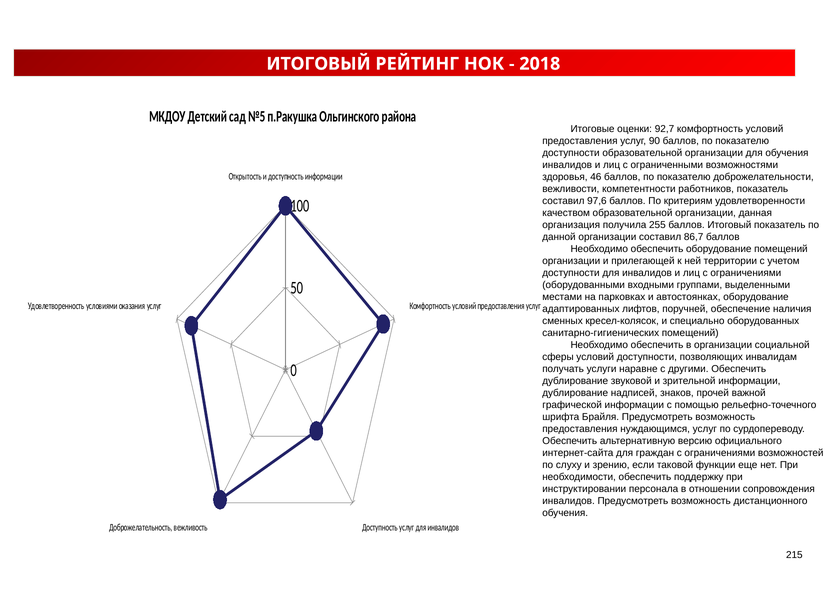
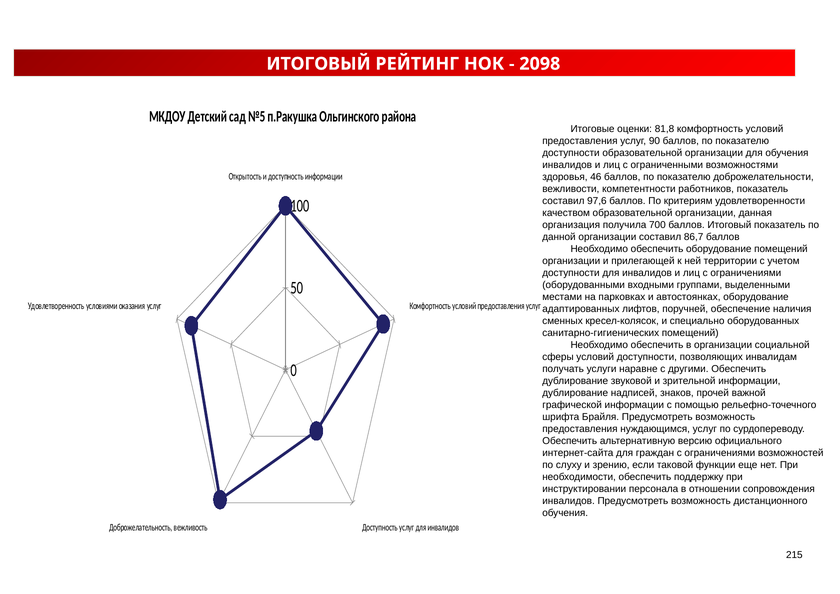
2018: 2018 -> 2098 (540, 64)
92,7: 92,7 -> 81,8 (665, 129)
255: 255 -> 700 (657, 225)
